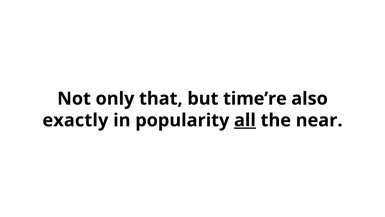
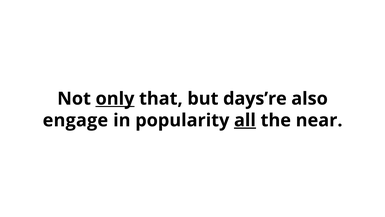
only underline: none -> present (115, 98)
time’re: time’re -> days’re (255, 98)
exactly: exactly -> engage (75, 120)
